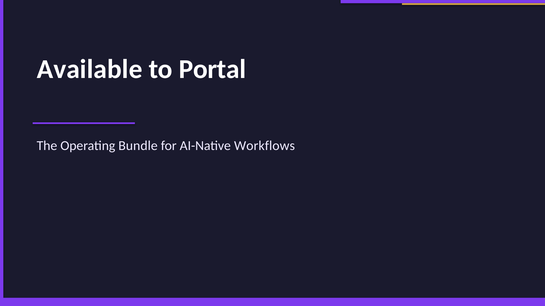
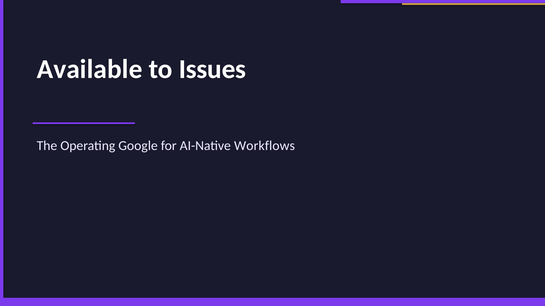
Portal: Portal -> Issues (212, 69)
Bundle: Bundle -> Google (138, 146)
